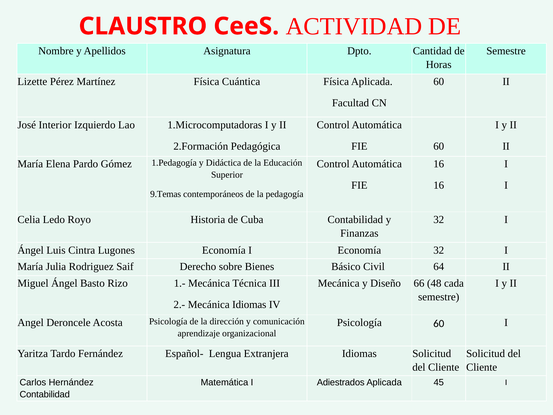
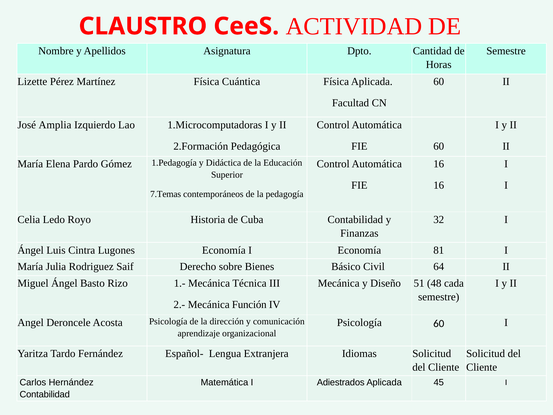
Interior: Interior -> Amplia (55, 125)
9.Temas: 9.Temas -> 7.Temas (166, 194)
Economía 32: 32 -> 81 (439, 250)
66: 66 -> 51 (419, 283)
Mecánica Idiomas: Idiomas -> Función (249, 305)
